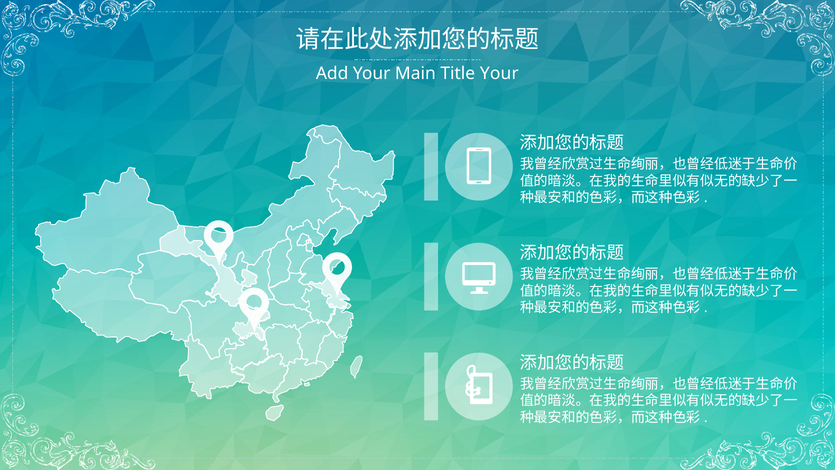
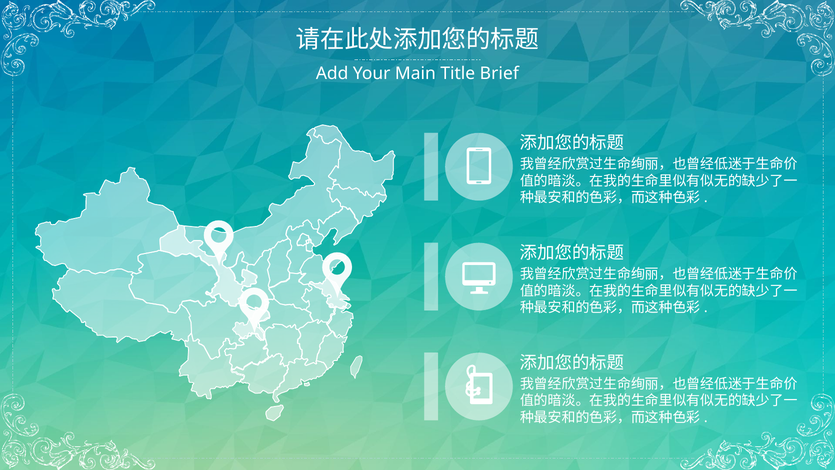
Title Your: Your -> Brief (499, 74)
